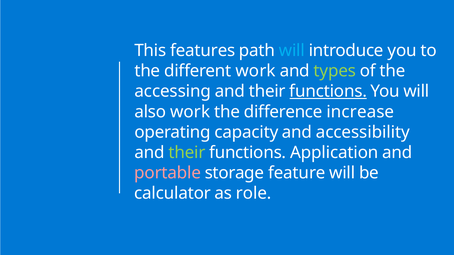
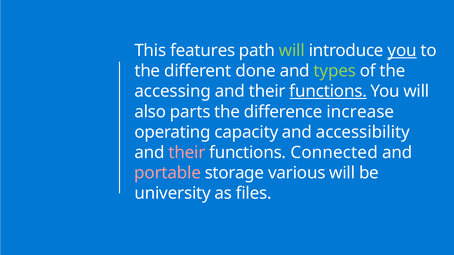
will colour: light blue -> light green (292, 51)
you underline: none -> present (402, 51)
different work: work -> done (256, 71)
also work: work -> parts (190, 112)
their colour: light green -> pink (187, 153)
Application: Application -> Connected (334, 153)
feature: feature -> various (297, 173)
calculator: calculator -> university (173, 194)
role: role -> files (254, 194)
